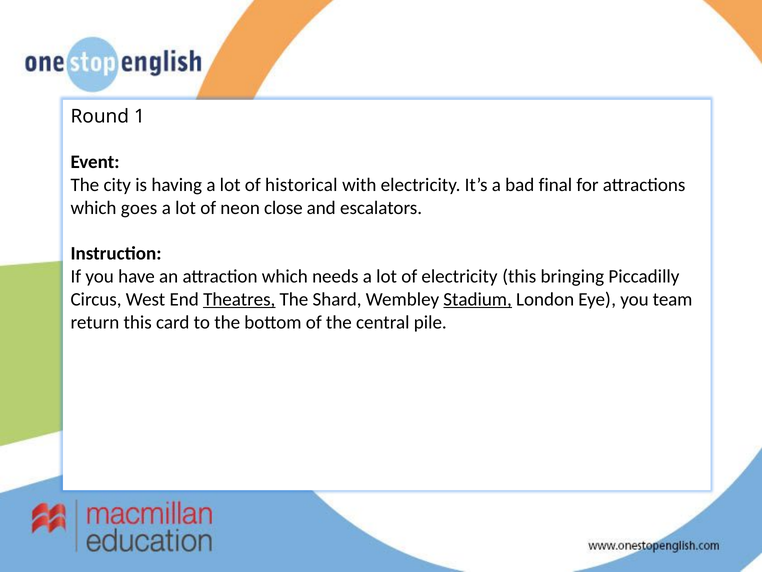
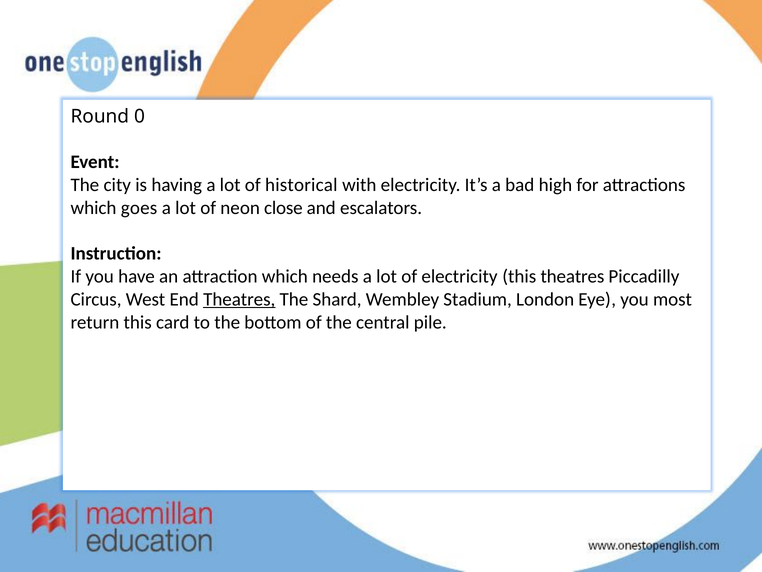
1: 1 -> 0 (139, 116)
final: final -> high (555, 185)
this bringing: bringing -> theatres (572, 276)
Stadium underline: present -> none (478, 299)
team: team -> most (672, 299)
